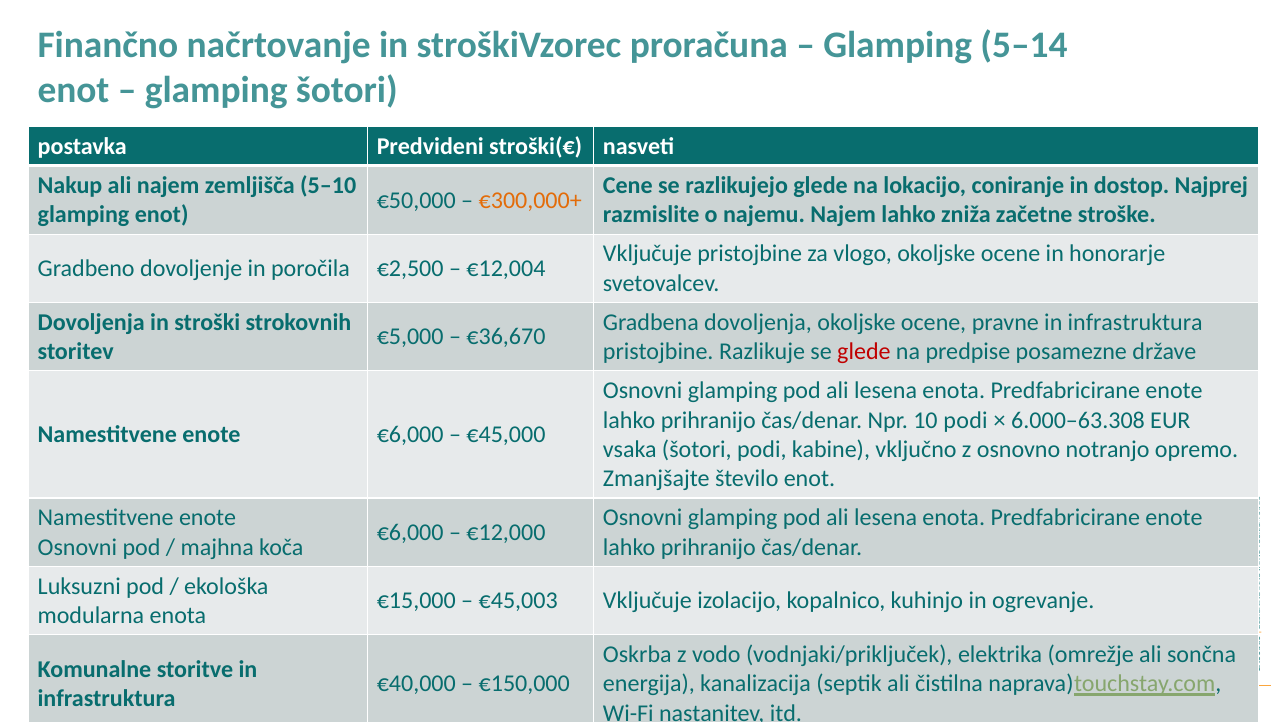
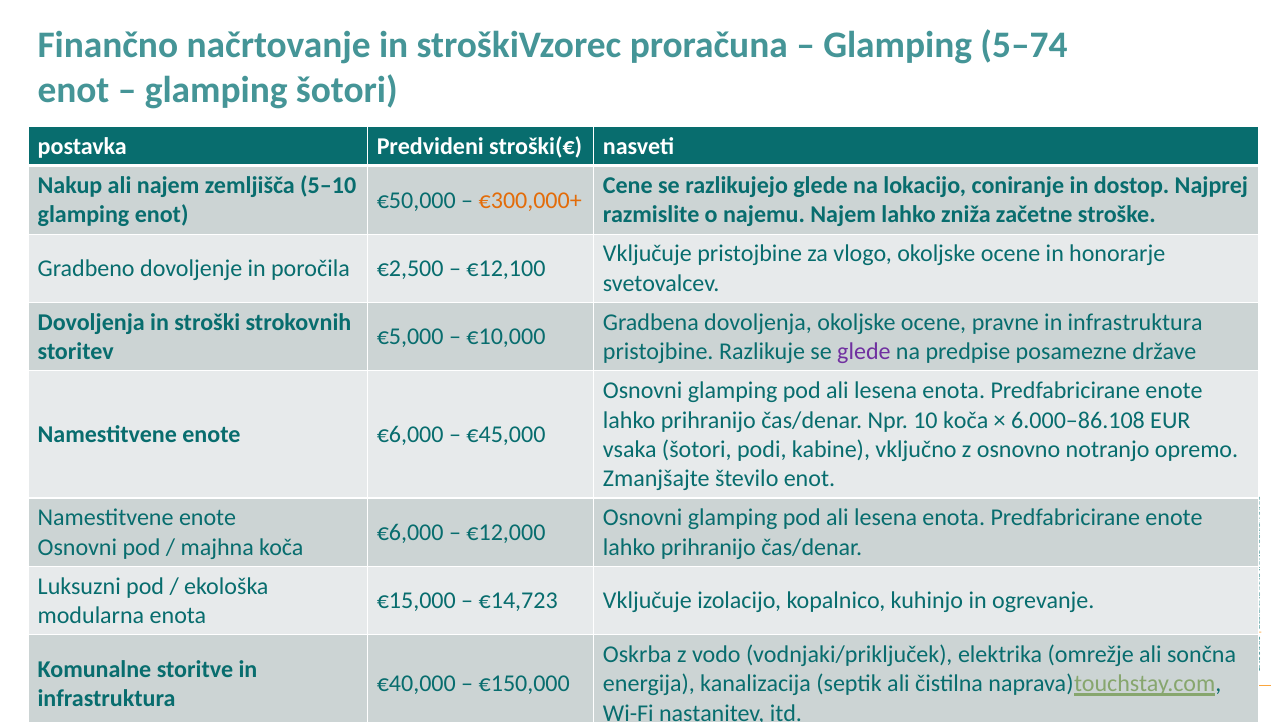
5–14: 5–14 -> 5–74 (1024, 45)
€12,004: €12,004 -> €12,100 (506, 268)
€36,670: €36,670 -> €10,000 (506, 337)
glede colour: red -> purple (864, 351)
10 podi: podi -> koča (966, 420)
6.000–63.308: 6.000–63.308 -> 6.000–86.108 (1078, 420)
€45,003: €45,003 -> €14,723 (518, 601)
